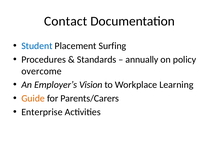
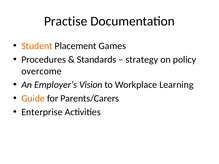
Contact: Contact -> Practise (66, 21)
Student colour: blue -> orange (37, 46)
Surfing: Surfing -> Games (112, 46)
annually: annually -> strategy (142, 60)
